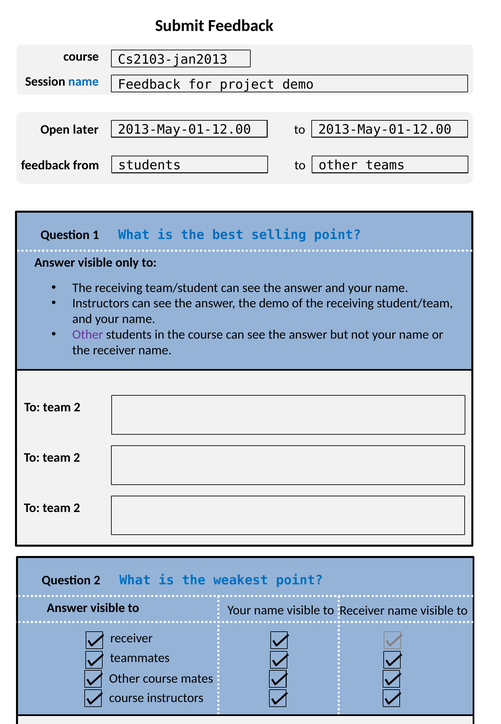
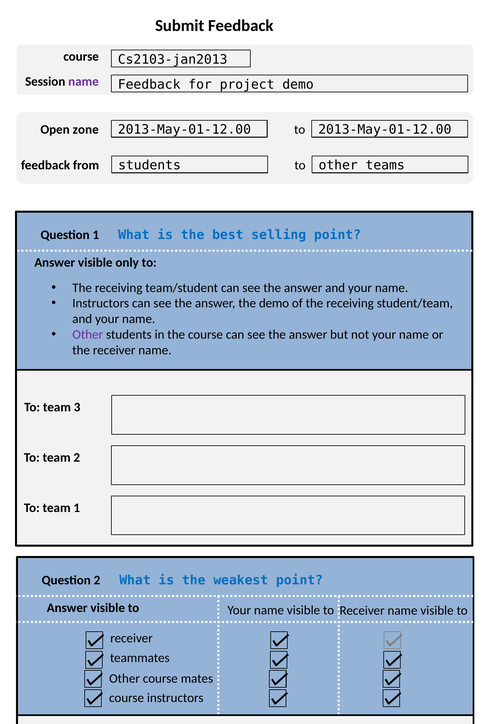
name colour: blue -> purple (84, 81)
later: later -> zone (86, 129)
2: 2 -> 3 (77, 407)
2: 2 -> 1 (77, 508)
